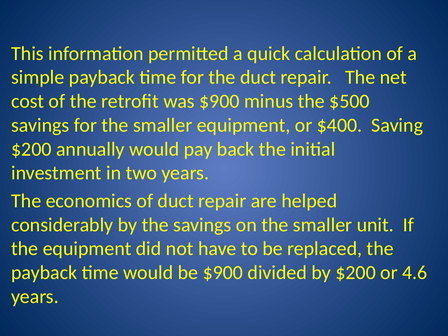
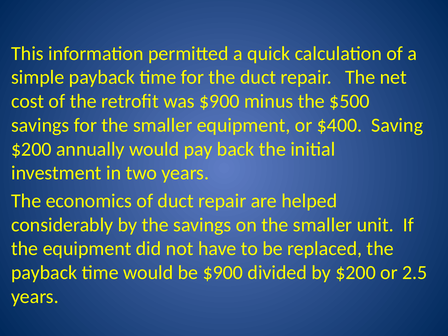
4.6: 4.6 -> 2.5 (415, 273)
